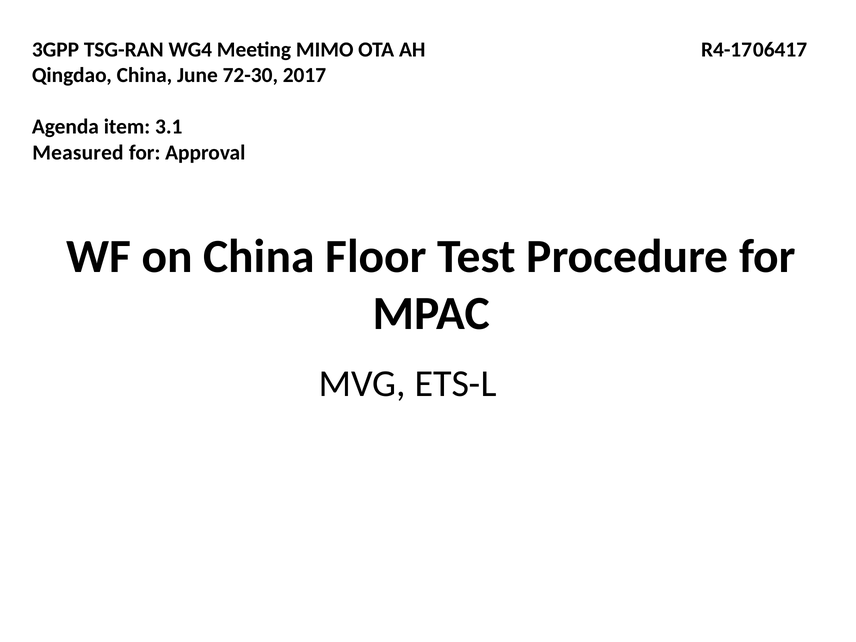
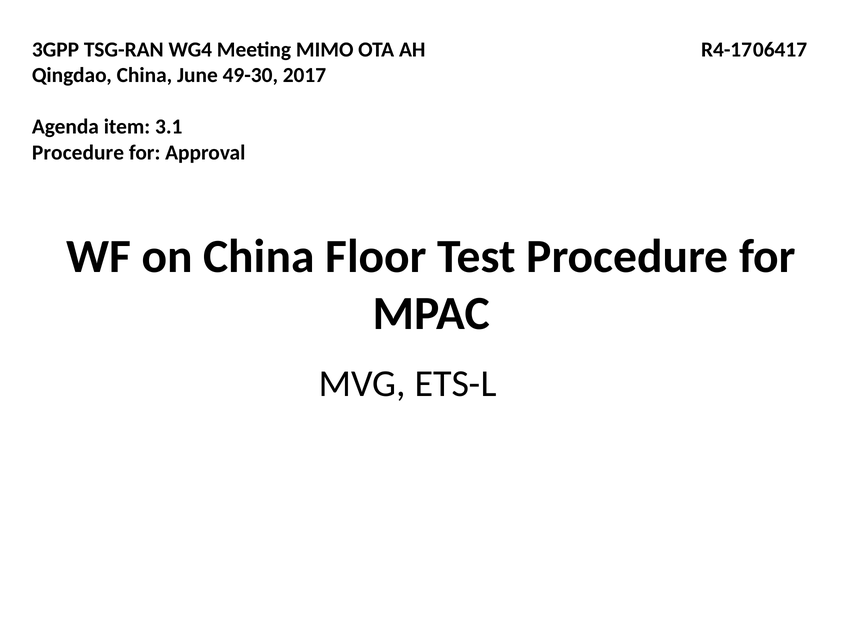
72-30: 72-30 -> 49-30 (250, 75)
Measured: Measured -> Procedure (78, 152)
